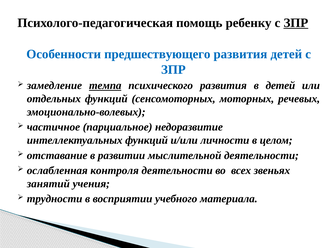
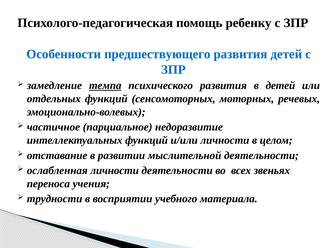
ЗПР underline: present -> none (296, 23)
ослабленная контроля: контроля -> личности (115, 171)
занятий: занятий -> переноса (48, 184)
